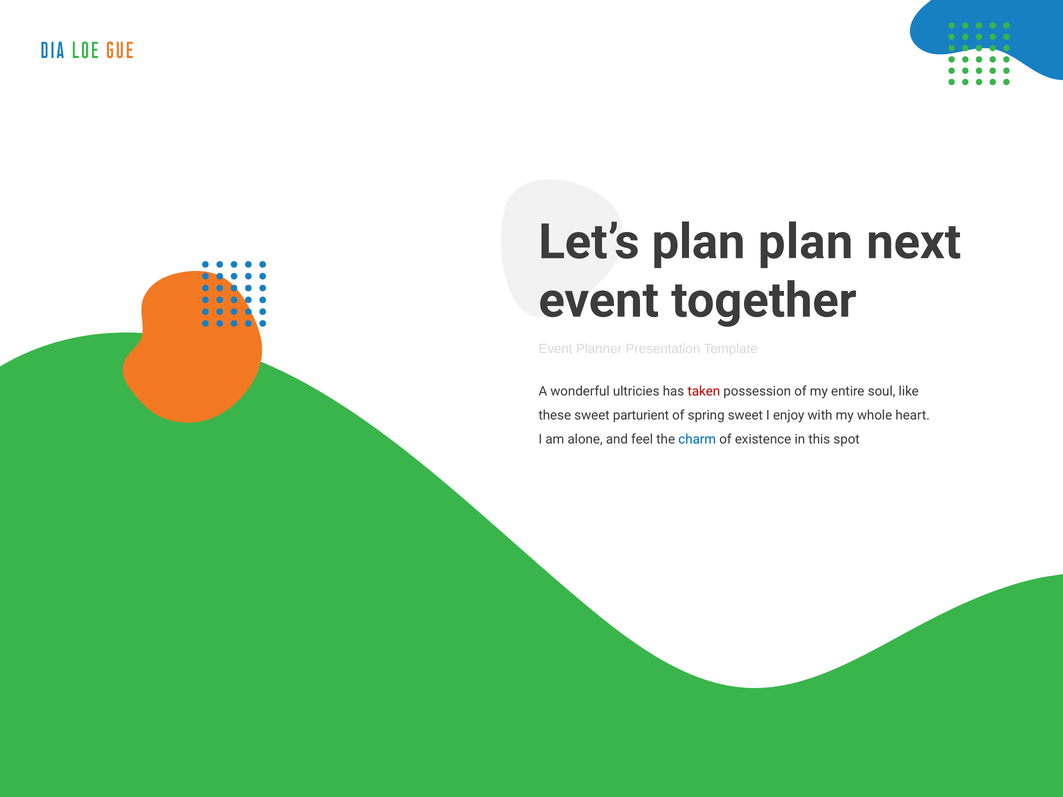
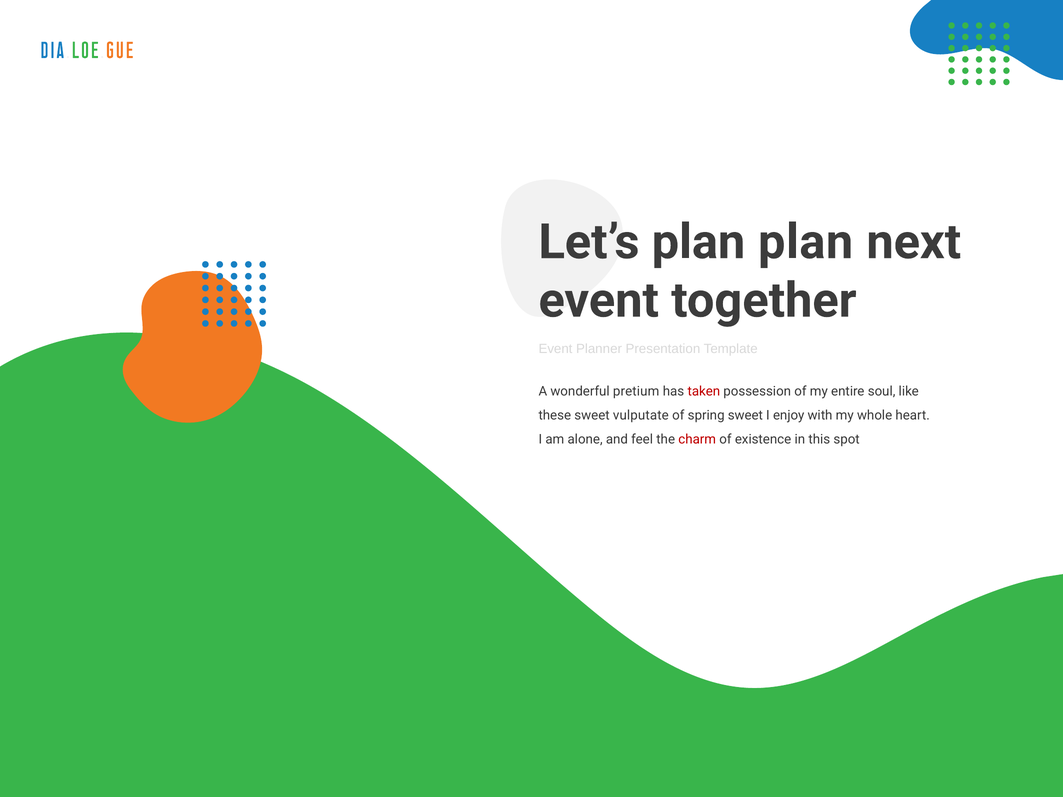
ultricies: ultricies -> pretium (636, 392)
parturient: parturient -> vulputate (641, 415)
charm colour: blue -> red (697, 439)
